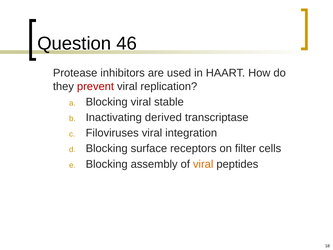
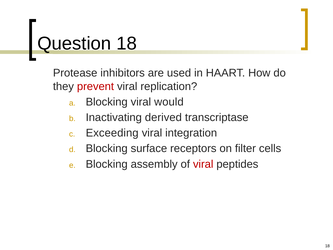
Question 46: 46 -> 18 (127, 44)
stable: stable -> would (169, 102)
Filoviruses: Filoviruses -> Exceeding (112, 133)
viral colour: orange -> red (203, 164)
